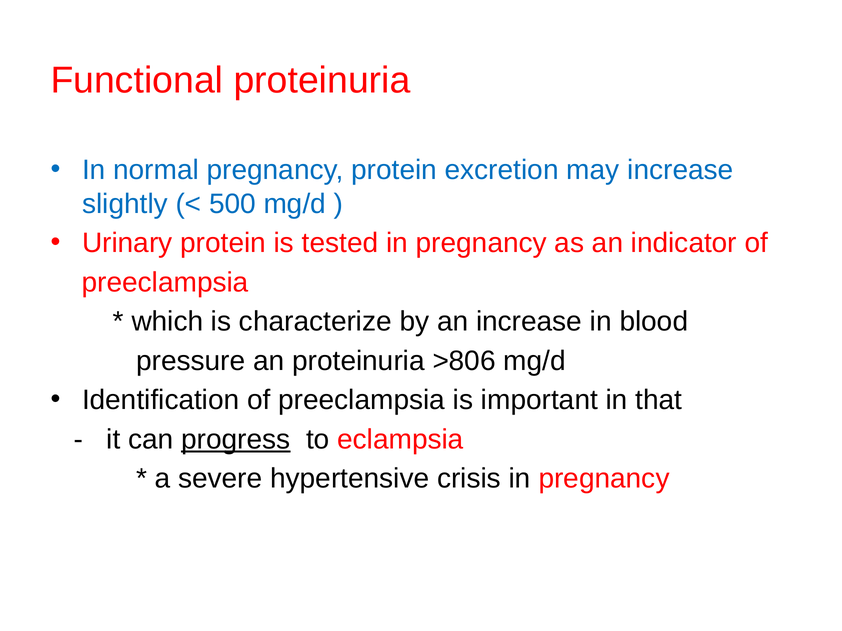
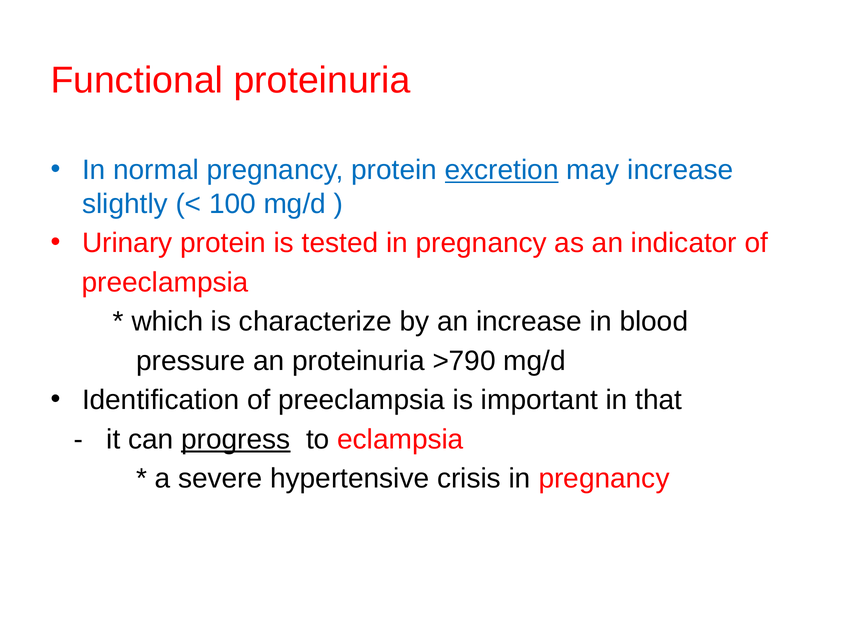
excretion underline: none -> present (502, 170)
500: 500 -> 100 (233, 204)
>806: >806 -> >790 (464, 361)
